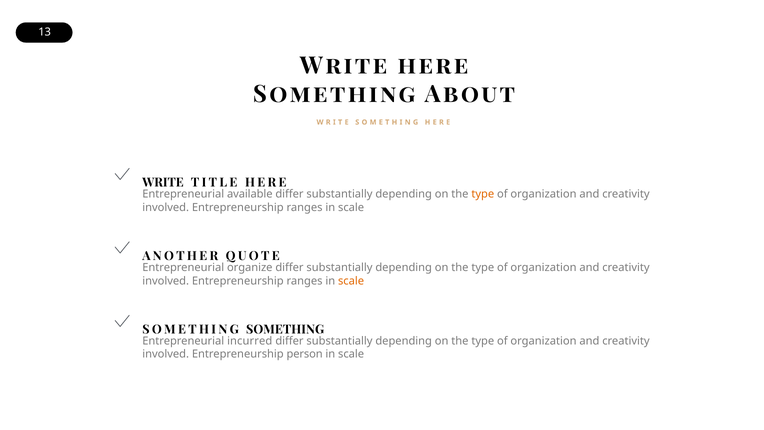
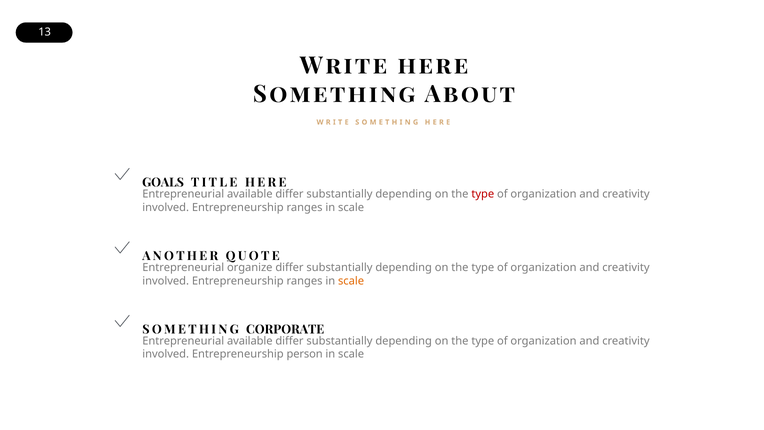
WRITE: WRITE -> GOALS (163, 183)
type colour: orange -> red (483, 194)
SOMETHING SOMETHING: SOMETHING -> CORPORATE (285, 330)
incurred: incurred -> available (250, 341)
